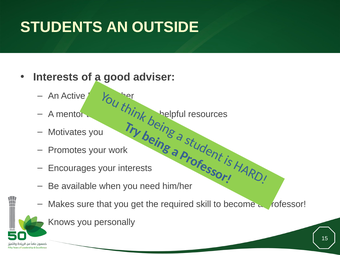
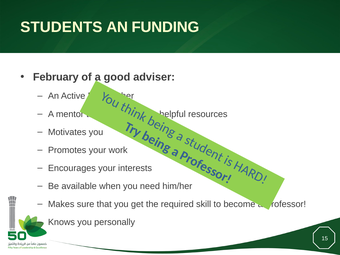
OUTSIDE: OUTSIDE -> FUNDING (165, 27)
Interests: Interests -> February (56, 77)
